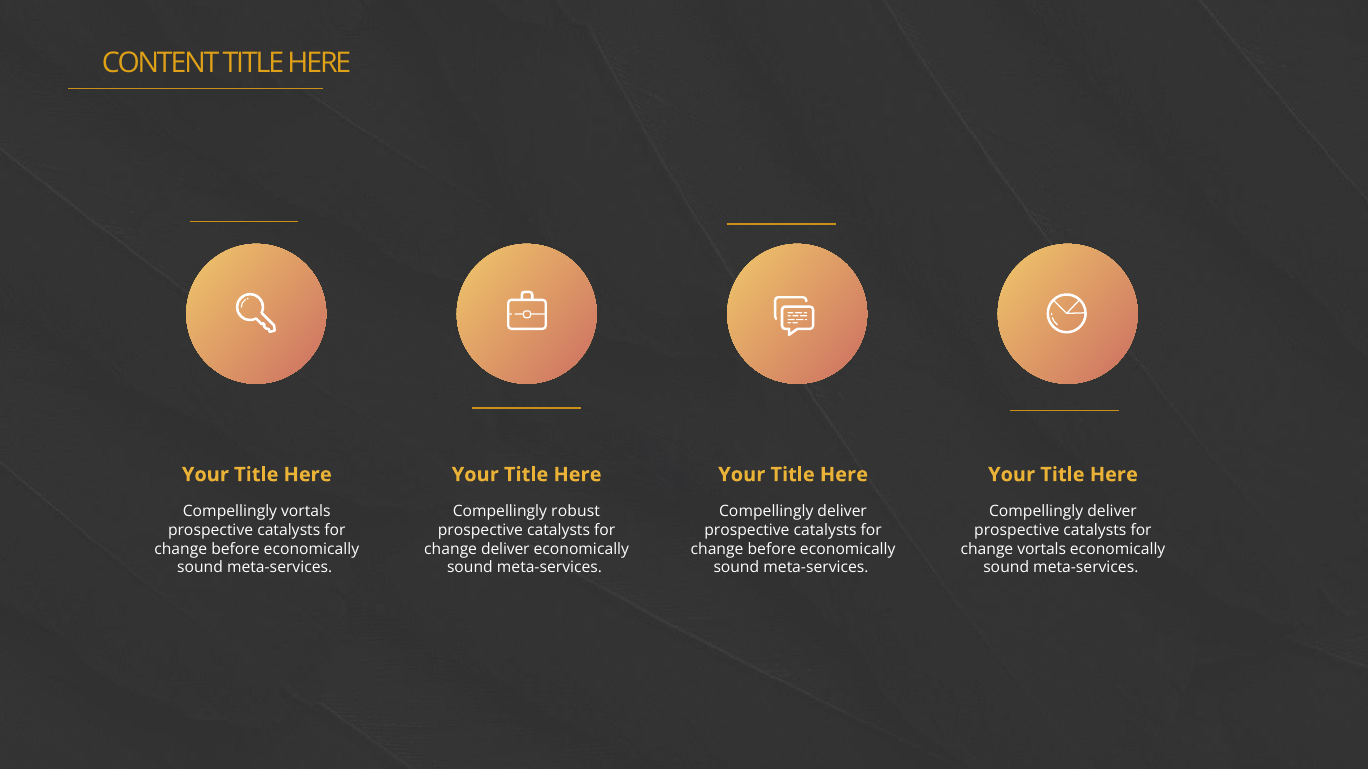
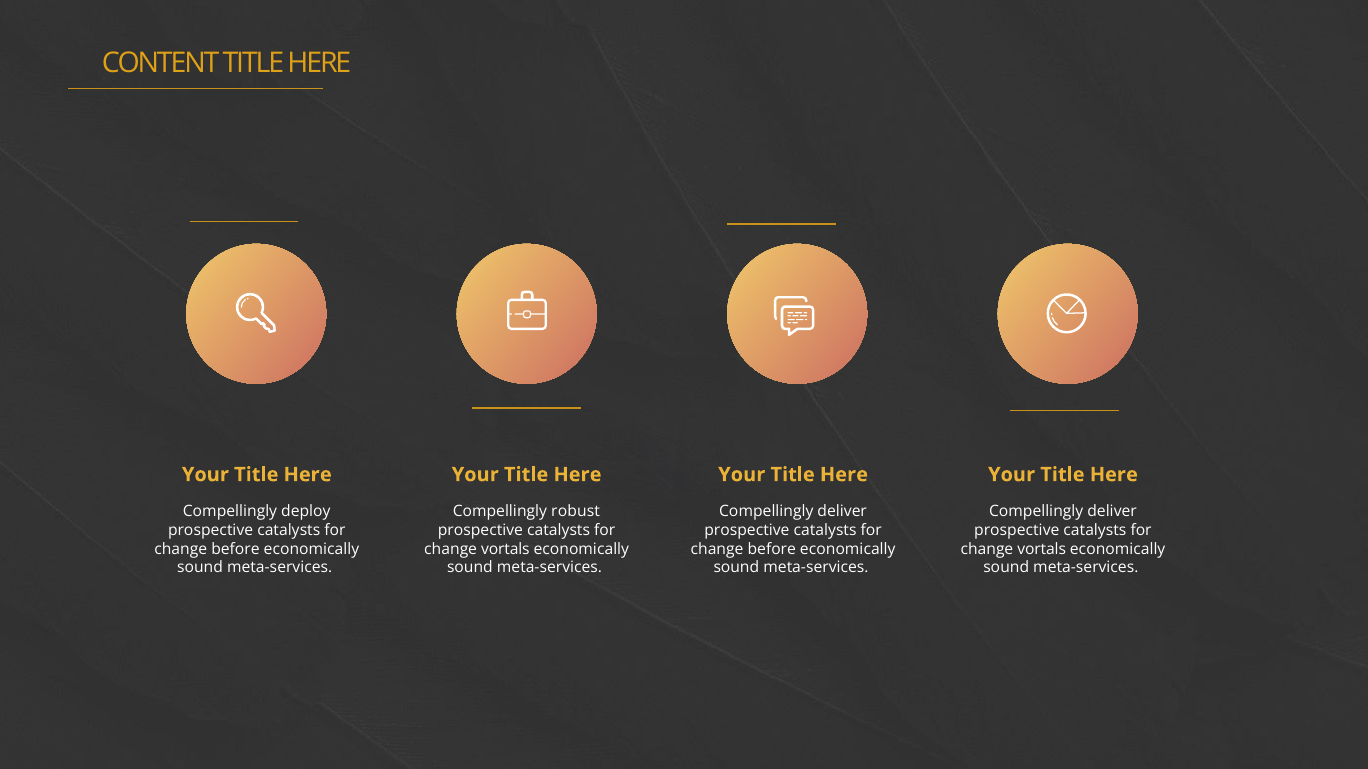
Compellingly vortals: vortals -> deploy (306, 512)
deliver: deliver -> vortals (505, 549)
